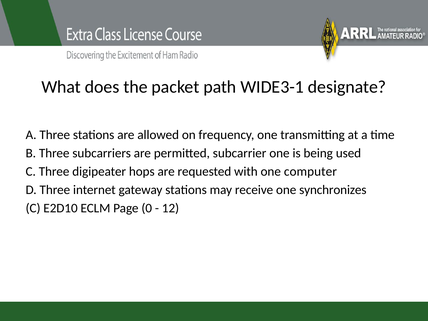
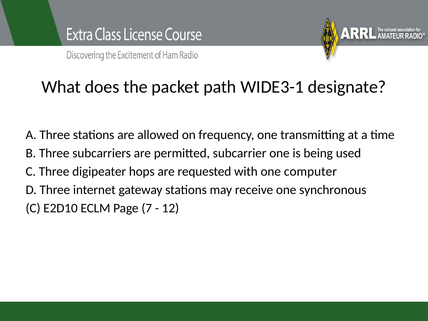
synchronizes: synchronizes -> synchronous (333, 190)
0: 0 -> 7 (147, 208)
